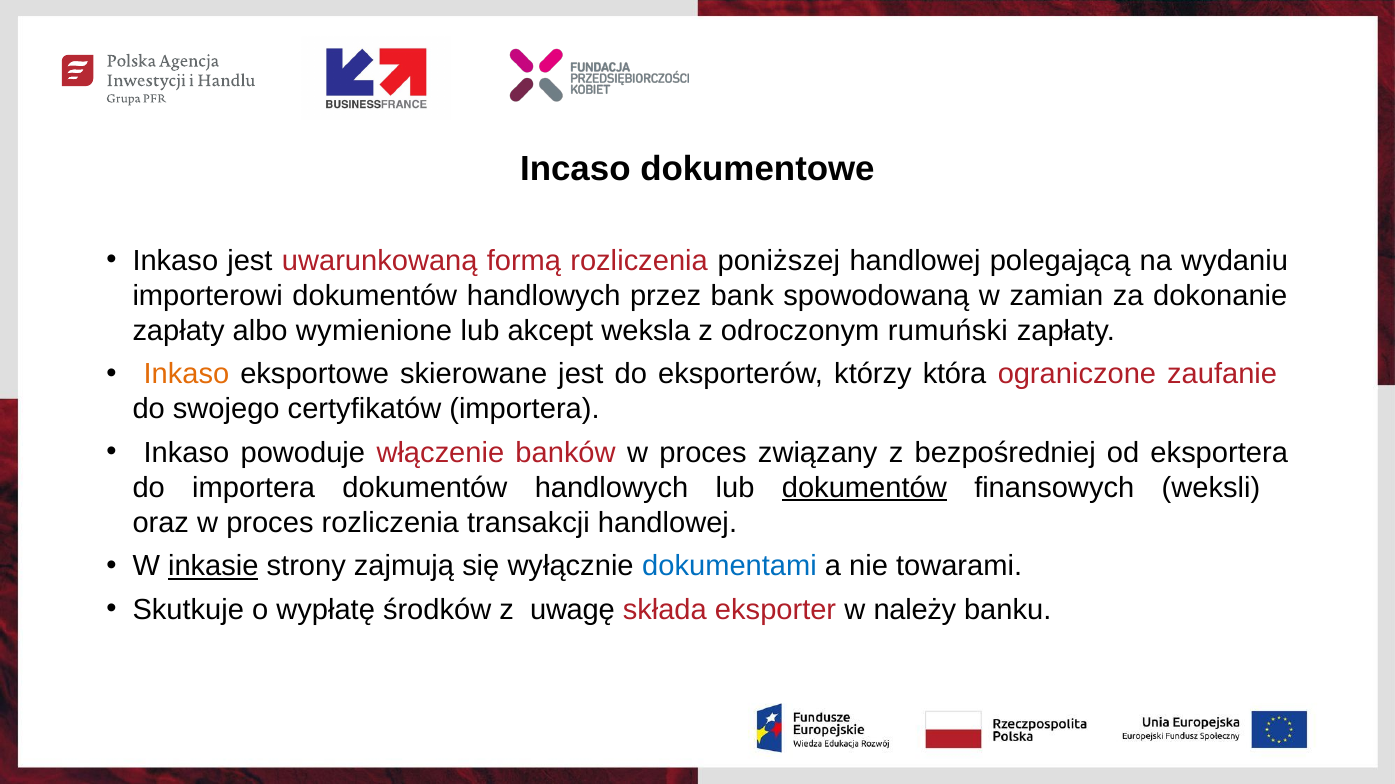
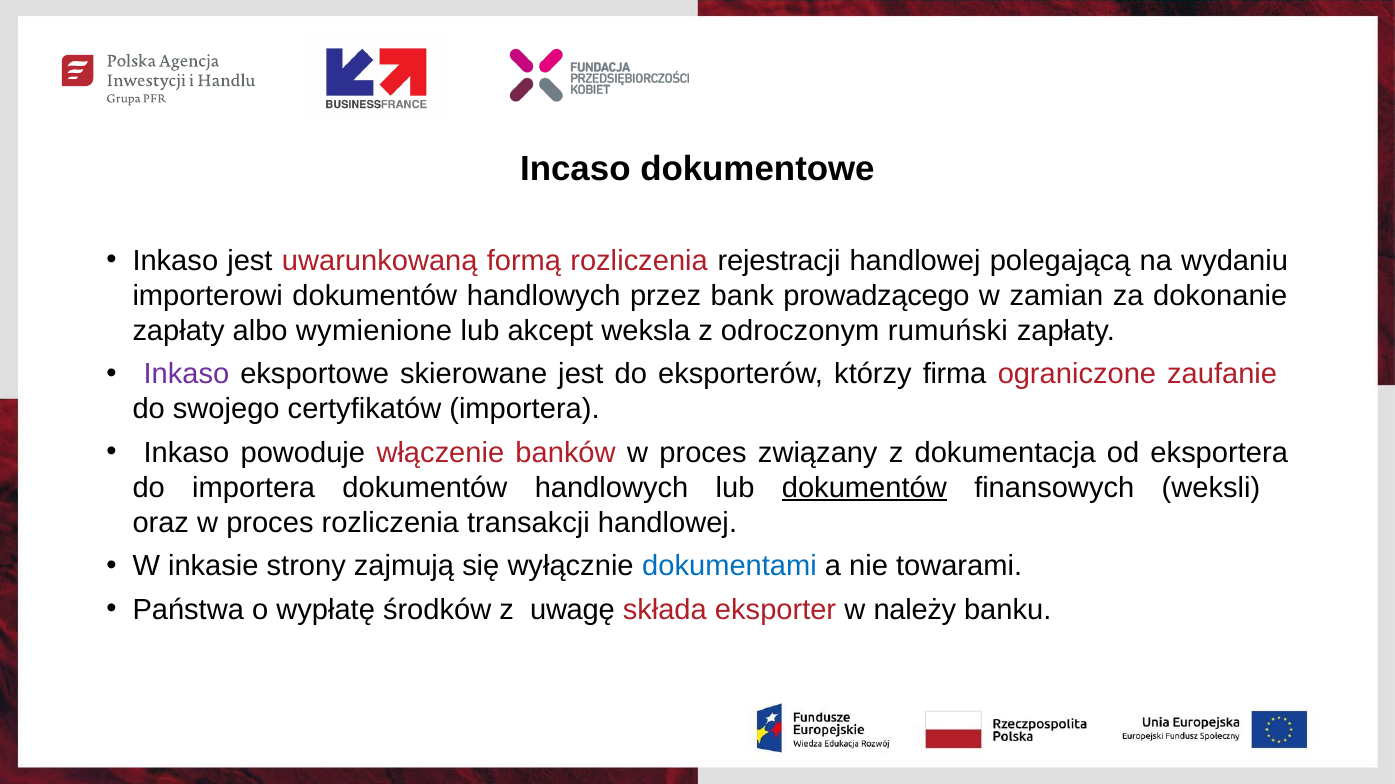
poniższej: poniższej -> rejestracji (779, 261)
spowodowaną: spowodowaną -> prowadzącego (877, 296)
Inkaso colour: orange -> purple (186, 375)
która: która -> firma (955, 375)
bezpośredniej: bezpośredniej -> dokumentacja (1005, 453)
inkasie underline: present -> none (213, 567)
Skutkuje: Skutkuje -> Państwa (188, 610)
